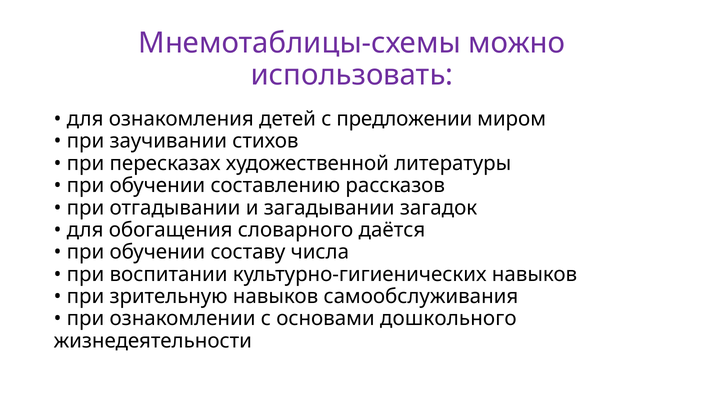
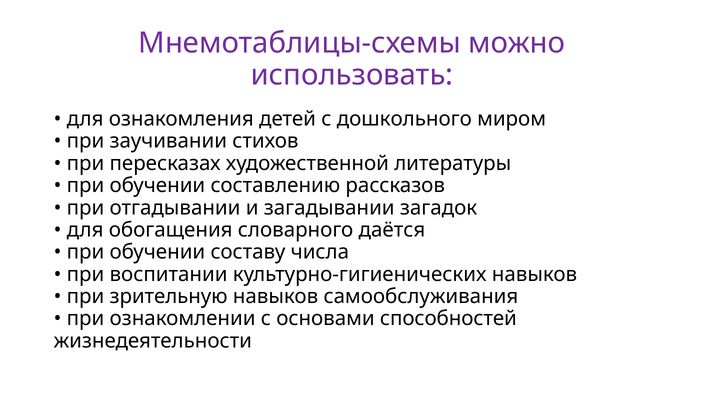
предложении: предложении -> дошкольного (404, 119)
дошкольного: дошкольного -> способностей (448, 319)
